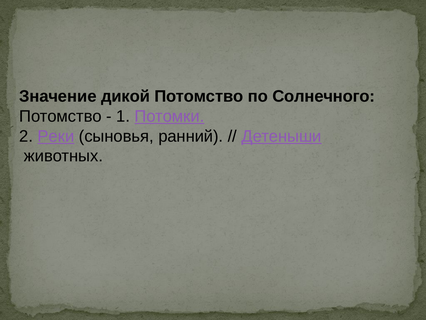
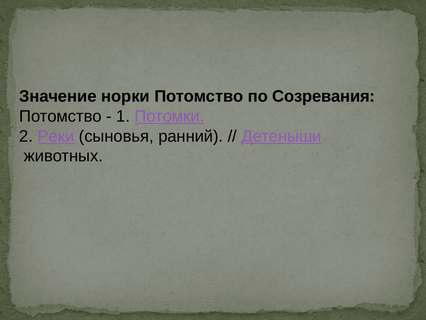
дикой: дикой -> норки (125, 96)
Солнечного: Солнечного -> Созревания (324, 96)
